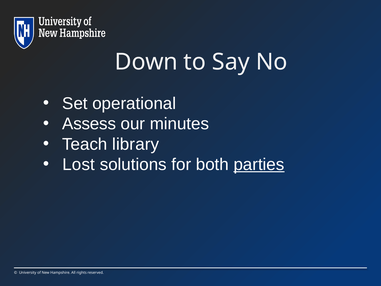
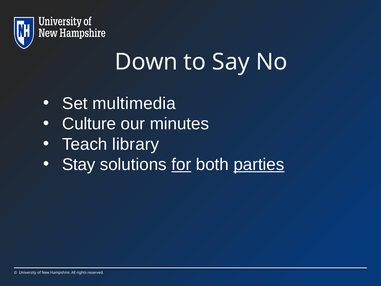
operational: operational -> multimedia (134, 103)
Assess: Assess -> Culture (89, 124)
Lost: Lost -> Stay (79, 164)
for underline: none -> present (181, 164)
